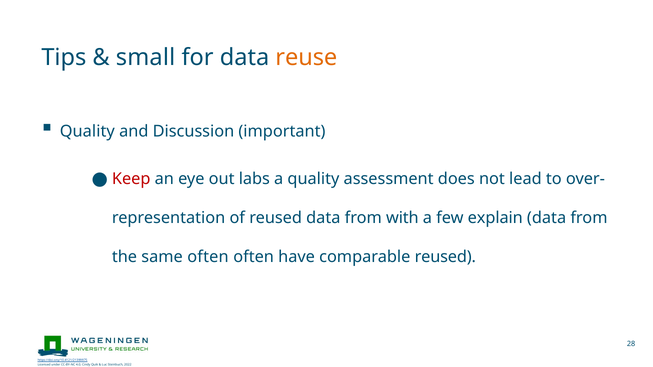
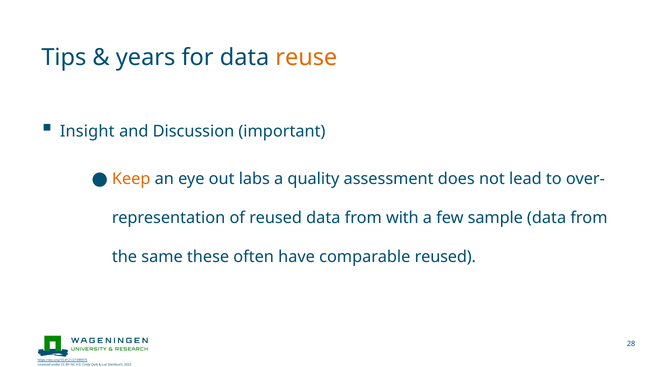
small: small -> years (146, 57)
Quality: Quality -> Insight (87, 131)
Keep colour: red -> orange (131, 179)
explain: explain -> sample (495, 218)
same often: often -> these (208, 257)
